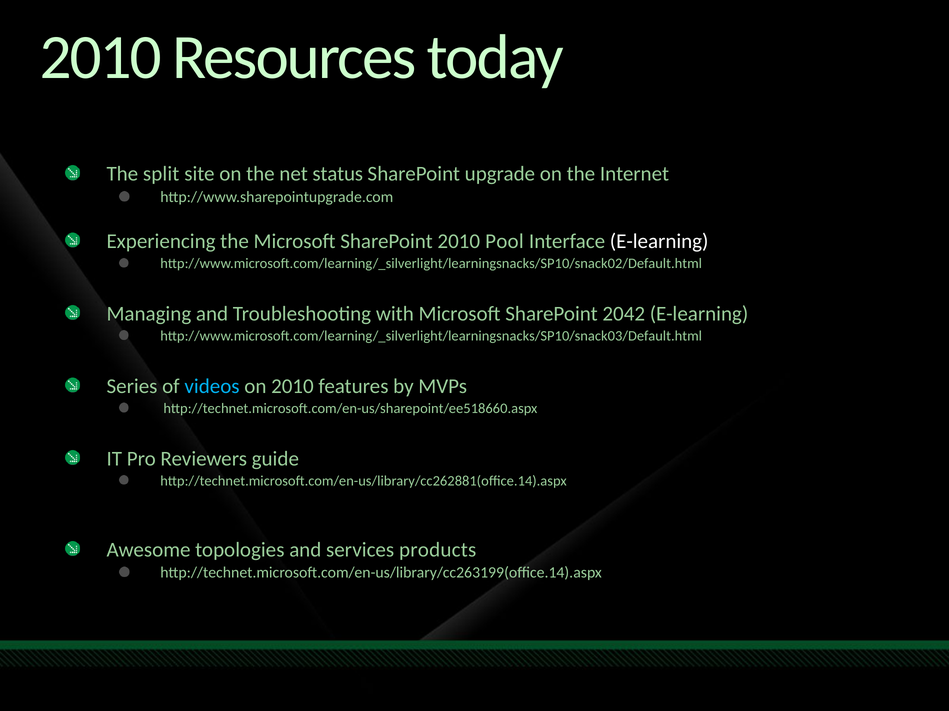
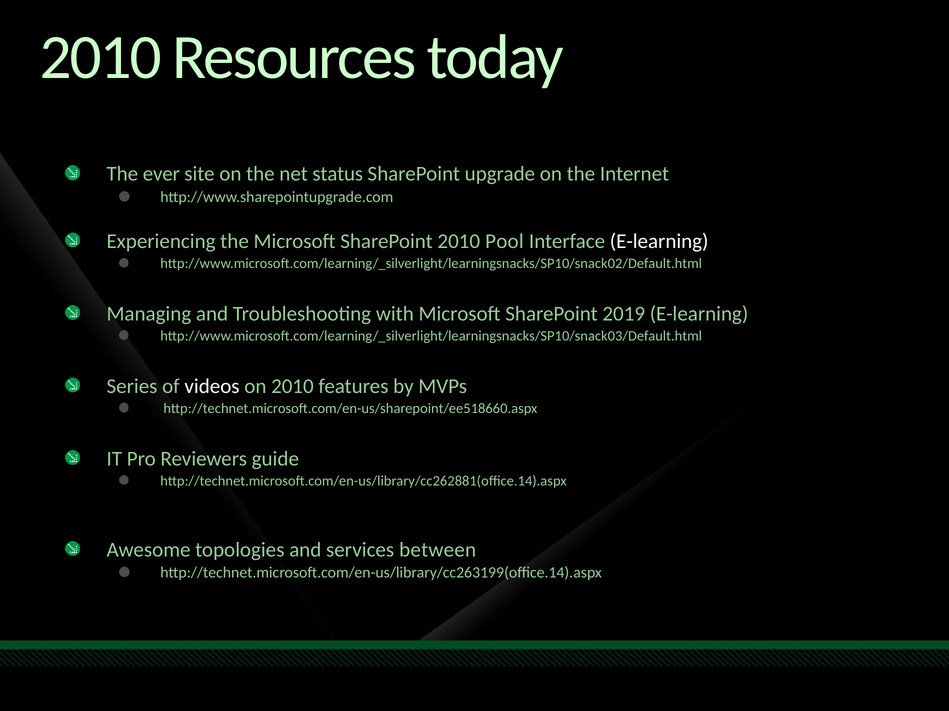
split: split -> ever (161, 174)
2042: 2042 -> 2019 (624, 314)
videos colour: light blue -> white (212, 387)
products: products -> between (438, 550)
